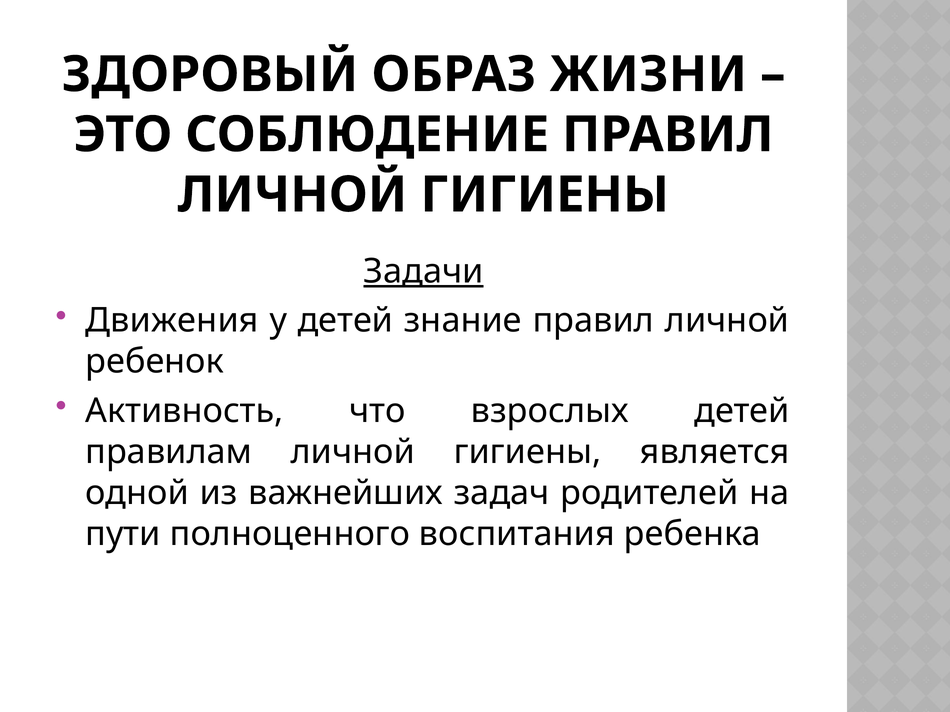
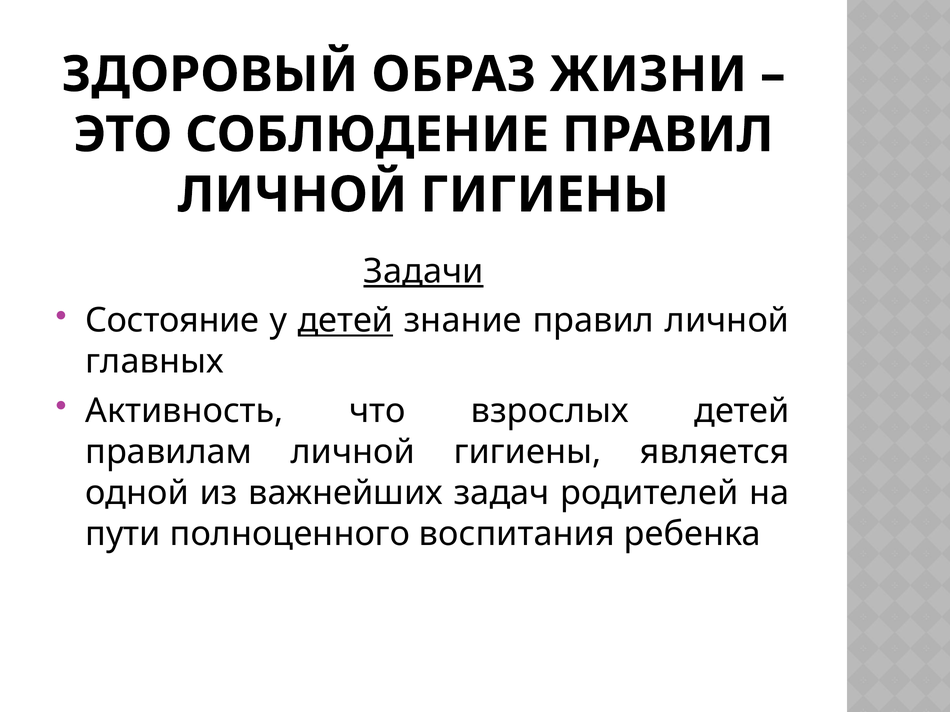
Движения: Движения -> Состояние (172, 321)
детей underline: none -> present (345, 321)
ребенок: ребенок -> главных (155, 362)
